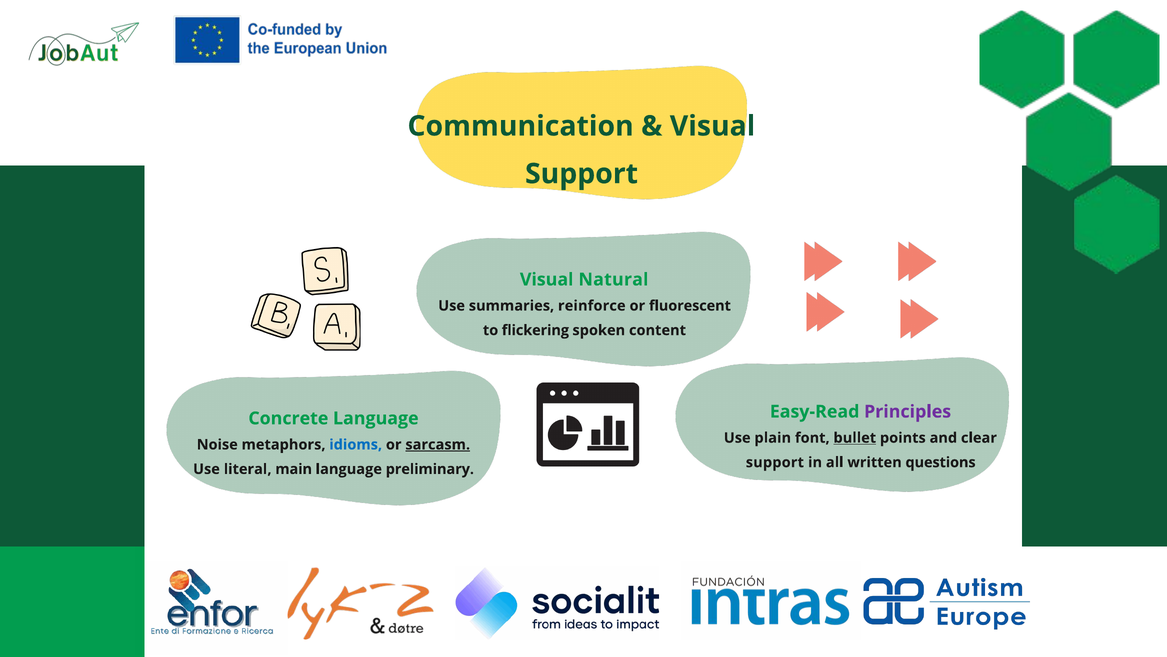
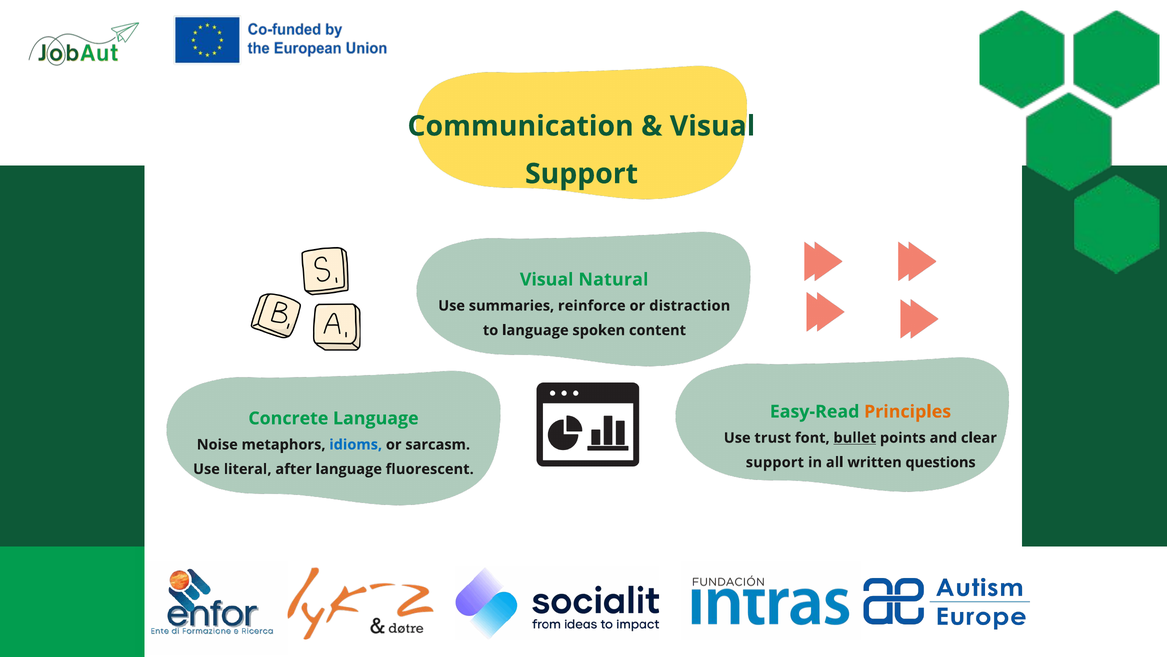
fluorescent: fluorescent -> distraction (690, 306)
to flickering: flickering -> language (535, 330)
Principles colour: purple -> orange (908, 411)
plain: plain -> trust (773, 438)
sarcasm underline: present -> none (438, 444)
main: main -> after (294, 469)
preliminary: preliminary -> fluorescent (430, 469)
